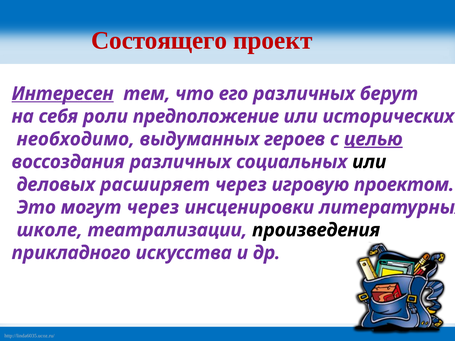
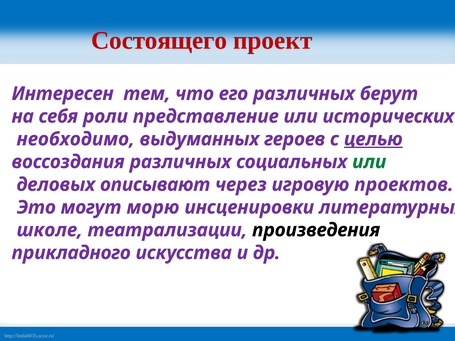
Интересен underline: present -> none (63, 94)
предположение: предположение -> представление (206, 116)
или colour: black -> green (369, 162)
расширяет: расширяет -> описывают (155, 185)
проектом: проектом -> проектов (404, 185)
могут через: через -> морю (153, 207)
